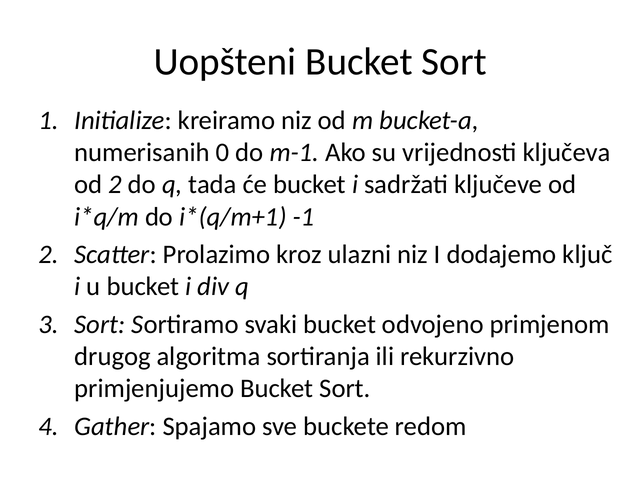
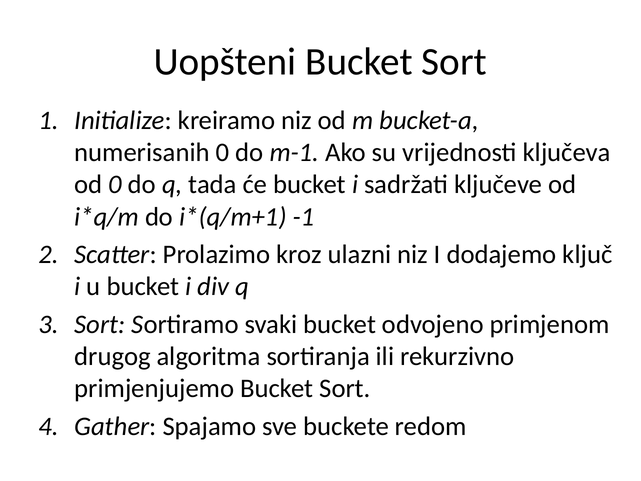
od 2: 2 -> 0 (115, 185)
